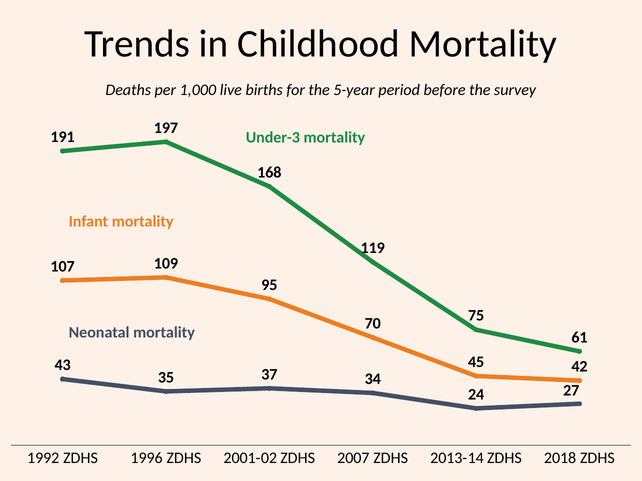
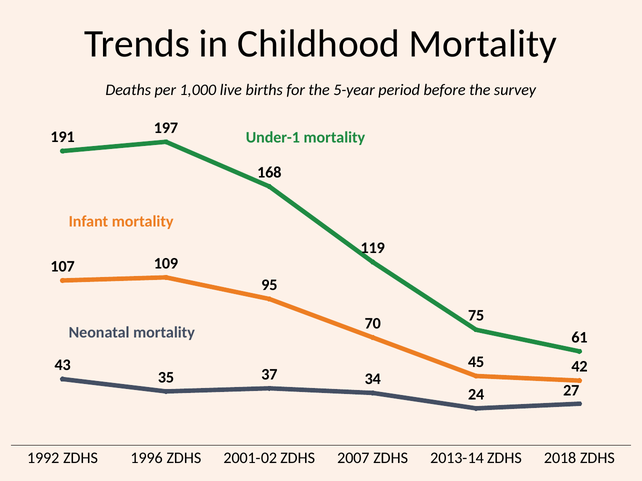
Under-3: Under-3 -> Under-1 (273, 138)
